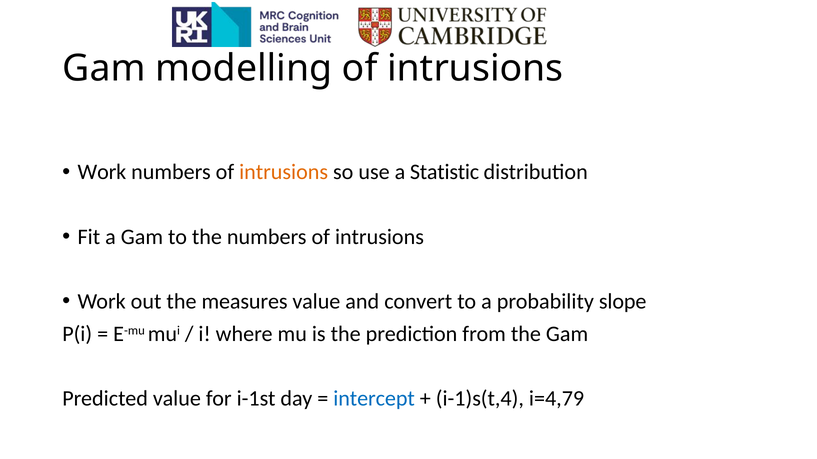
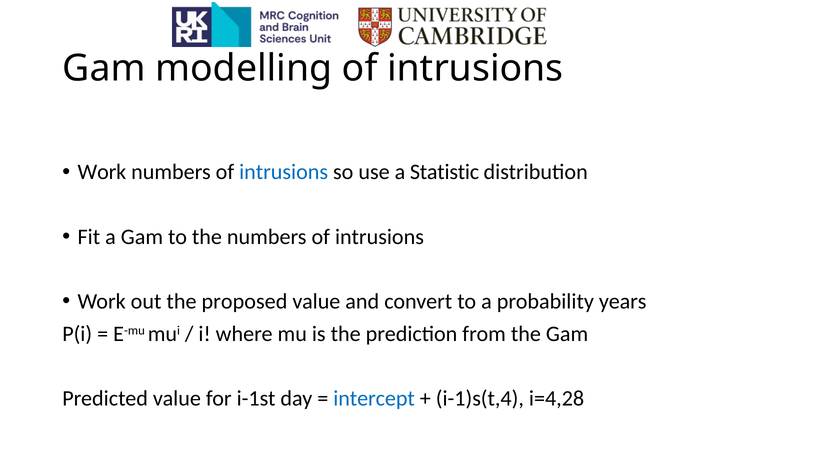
intrusions colour: orange -> blue (284, 172)
measures: measures -> proposed (244, 302)
slope: slope -> years (623, 302)
i=4,79: i=4,79 -> i=4,28 (557, 399)
